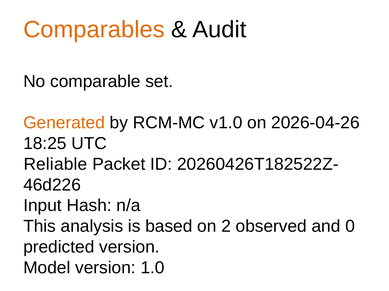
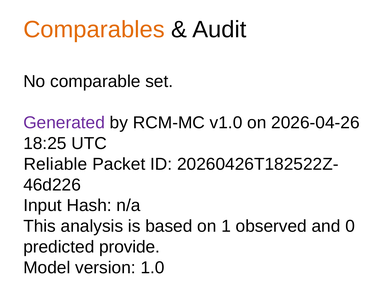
Generated colour: orange -> purple (64, 123)
2: 2 -> 1 (226, 227)
predicted version: version -> provide (130, 248)
